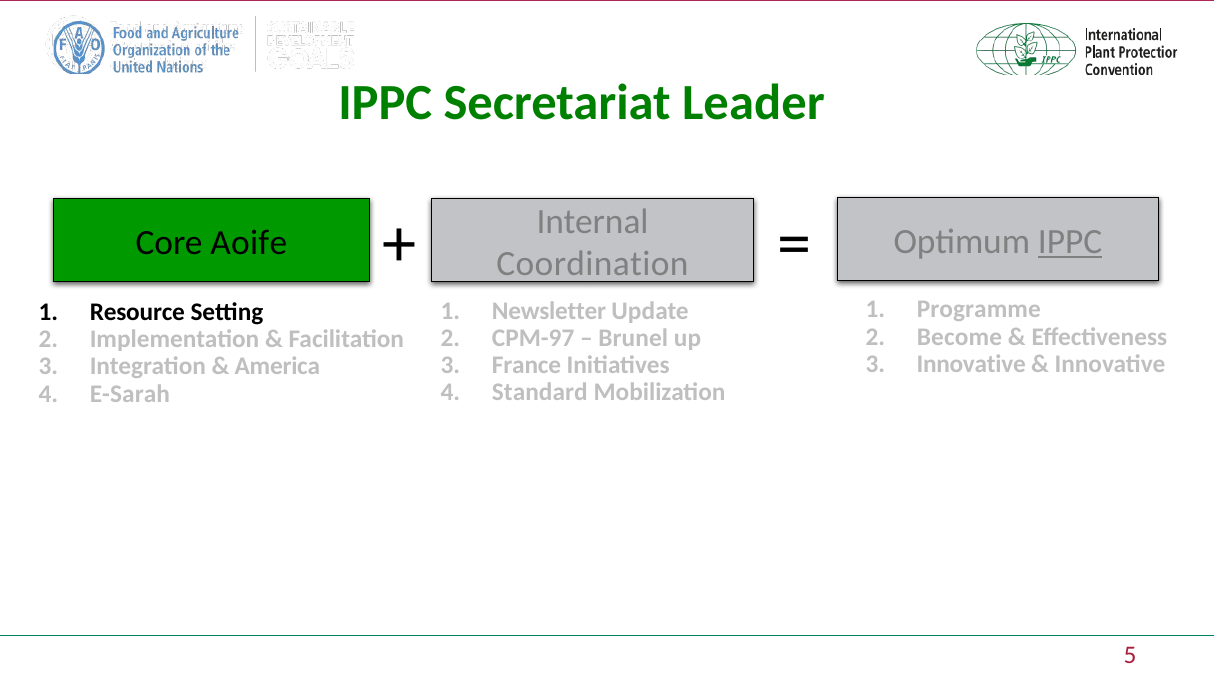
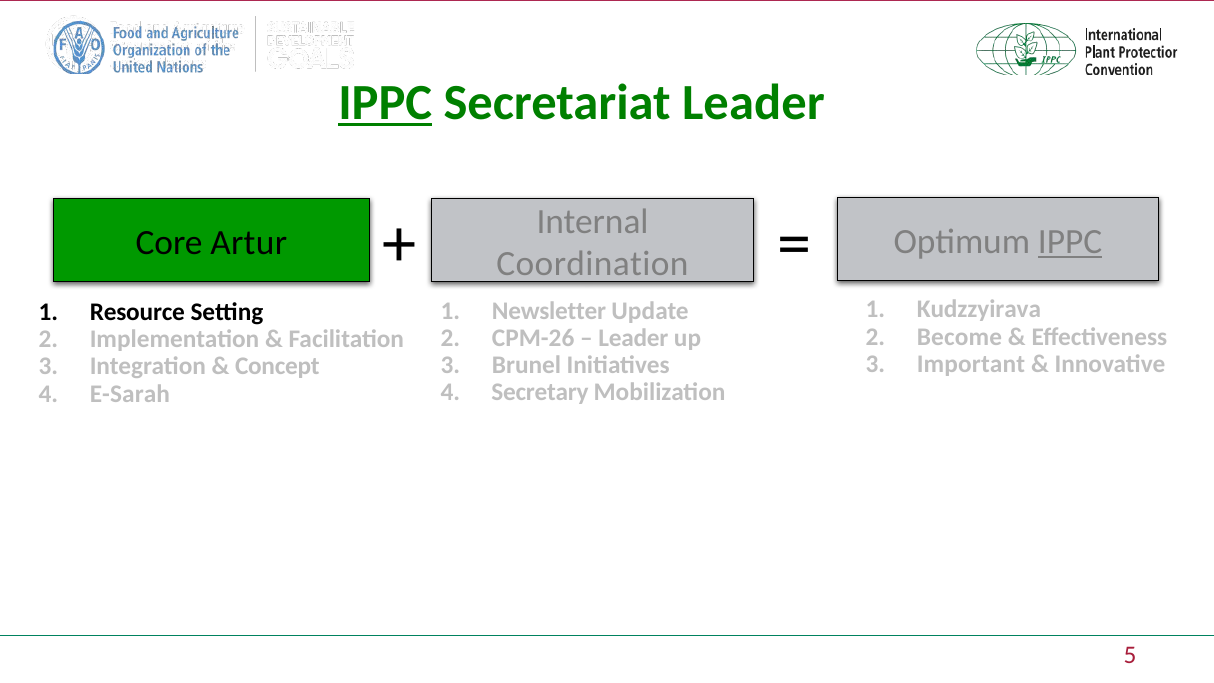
IPPC underline: none -> present (385, 103)
Aoife: Aoife -> Artur (249, 243)
Programme: Programme -> Kudzzyirava (979, 309)
CPM-97: CPM-97 -> CPM-26 (533, 338)
Brunel: Brunel -> Leader (633, 338)
Innovative: Innovative -> Important (971, 364)
France: France -> Brunel (526, 365)
America: America -> Concept (277, 366)
Standard: Standard -> Secretary (540, 393)
